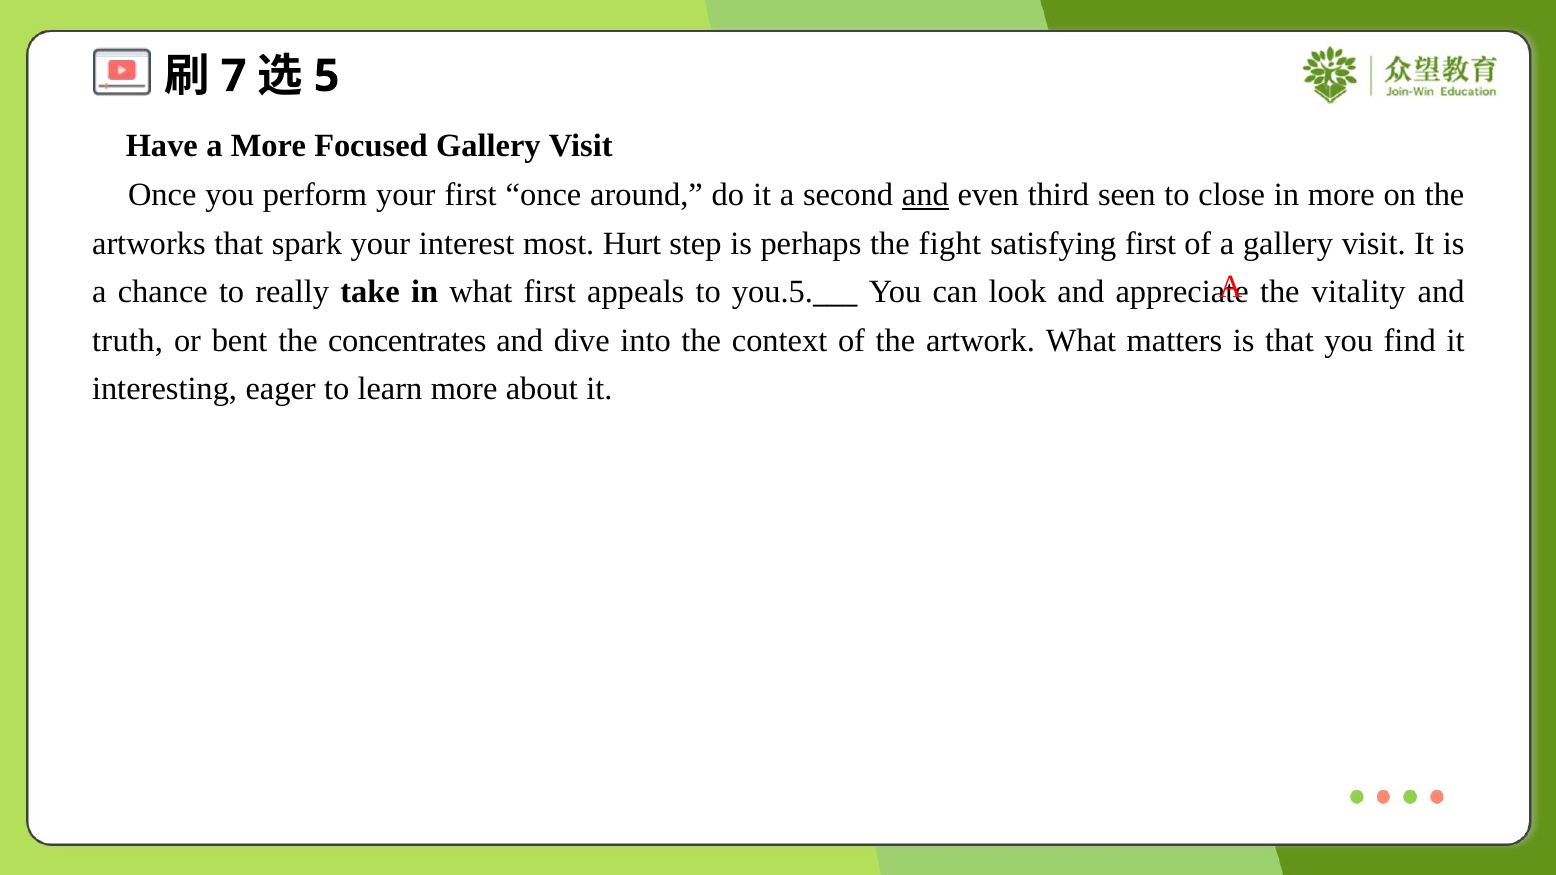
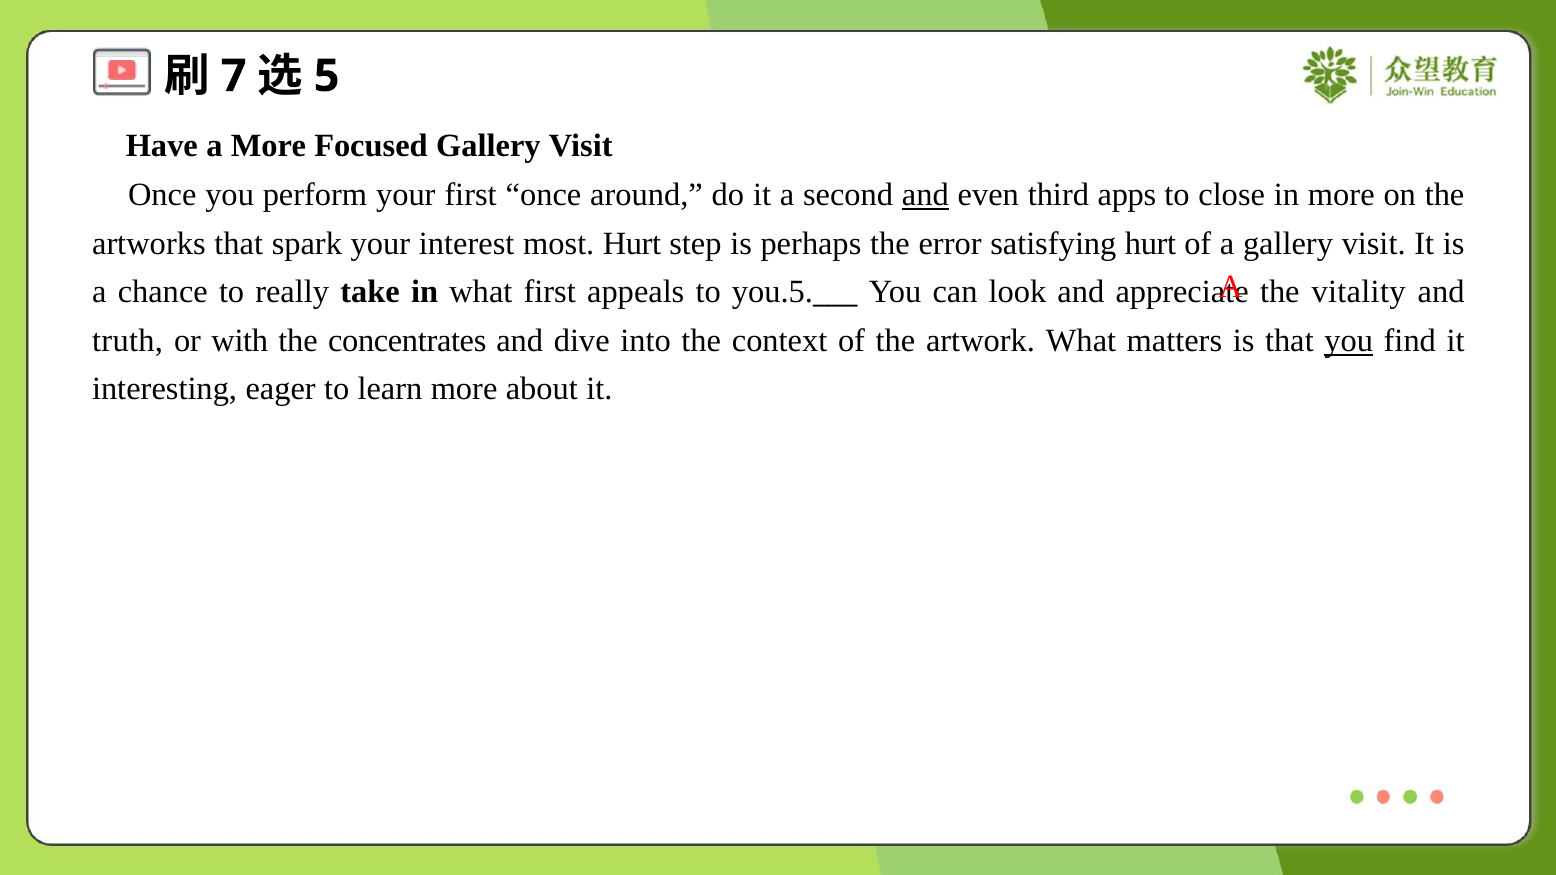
seen: seen -> apps (1127, 195)
fight: fight -> error (950, 243)
satisfying first: first -> hurt (1151, 243)
bent: bent -> with (240, 341)
you underline: none -> present (1349, 341)
